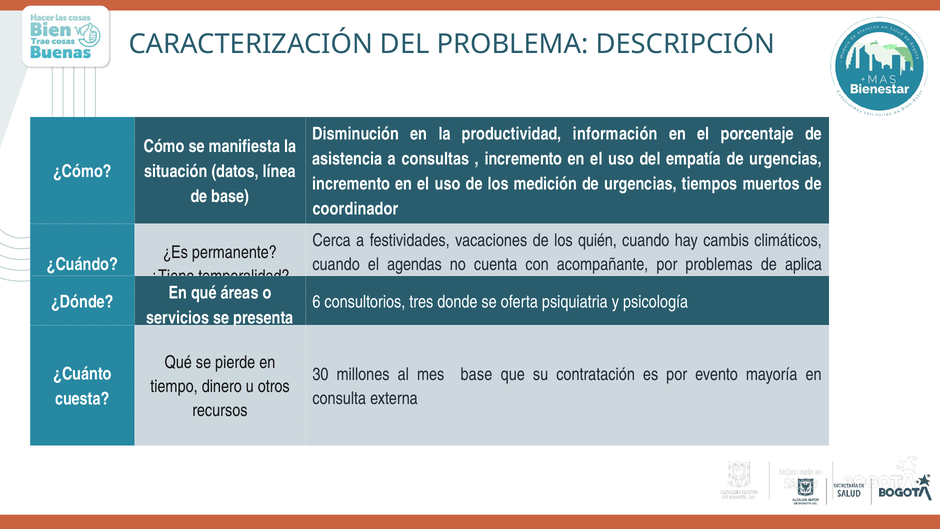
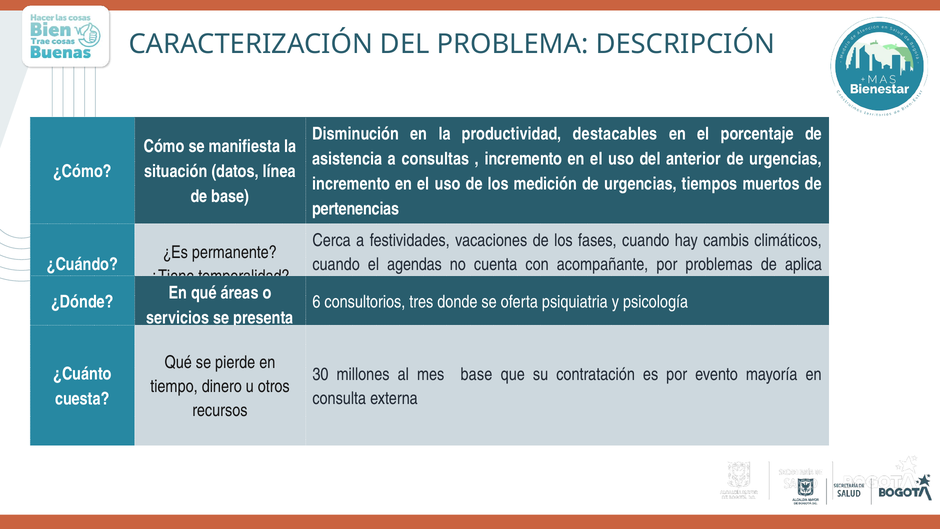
información: información -> destacables (615, 134)
empatía: empatía -> anterior (694, 159)
coordinador: coordinador -> pertenencias (356, 209)
quién: quién -> fases (597, 240)
